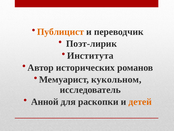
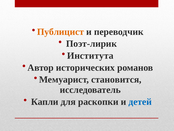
кукольном: кукольном -> становится (116, 79)
Анной: Анной -> Капли (45, 101)
детей colour: orange -> blue (140, 101)
